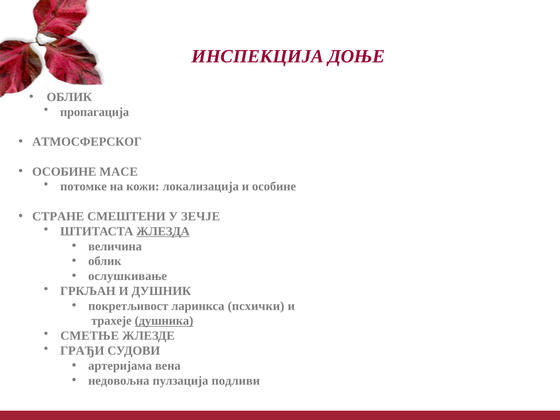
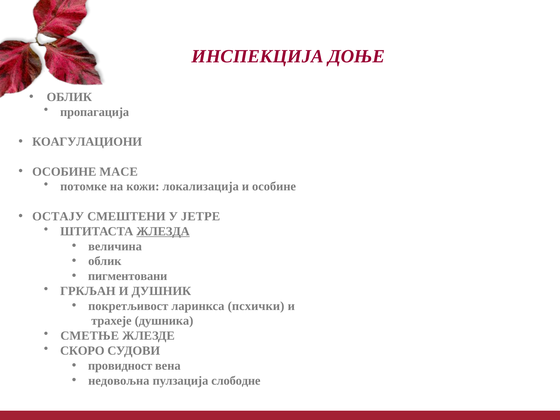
АТМОСФЕРСКОГ: АТМОСФЕРСКОГ -> КОАГУЛАЦИОНИ (87, 142)
СТРАНЕ: СТРАНЕ -> ОСТАЈУ (58, 216)
ЗЕЧЈЕ: ЗЕЧЈЕ -> ЈЕТРЕ (201, 216)
ослушкивање: ослушкивање -> пигментовани (128, 276)
душника underline: present -> none (164, 321)
ГРАЂИ: ГРАЂИ -> СКОРО (82, 351)
артеријама: артеријама -> провидност (120, 366)
подливи: подливи -> слободне (236, 381)
